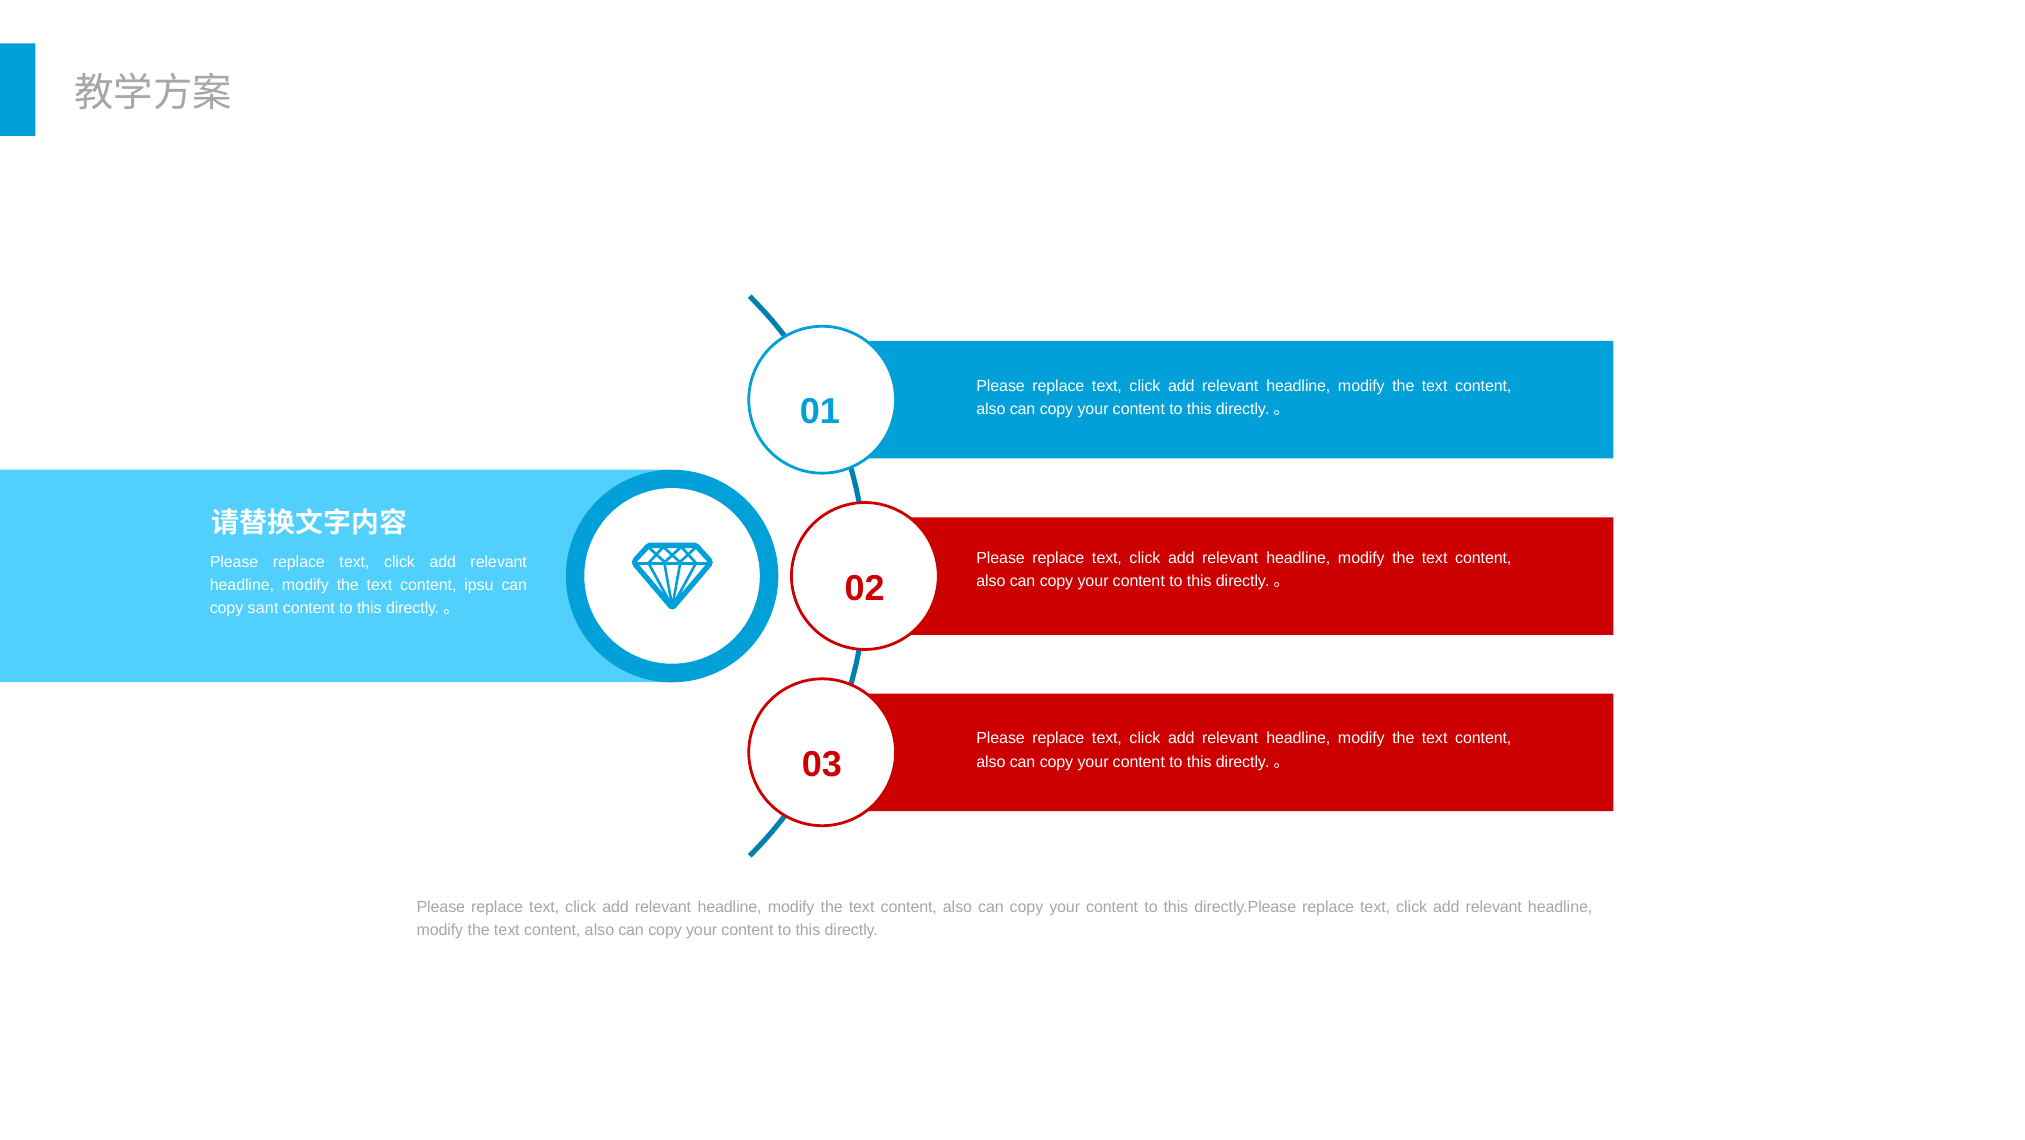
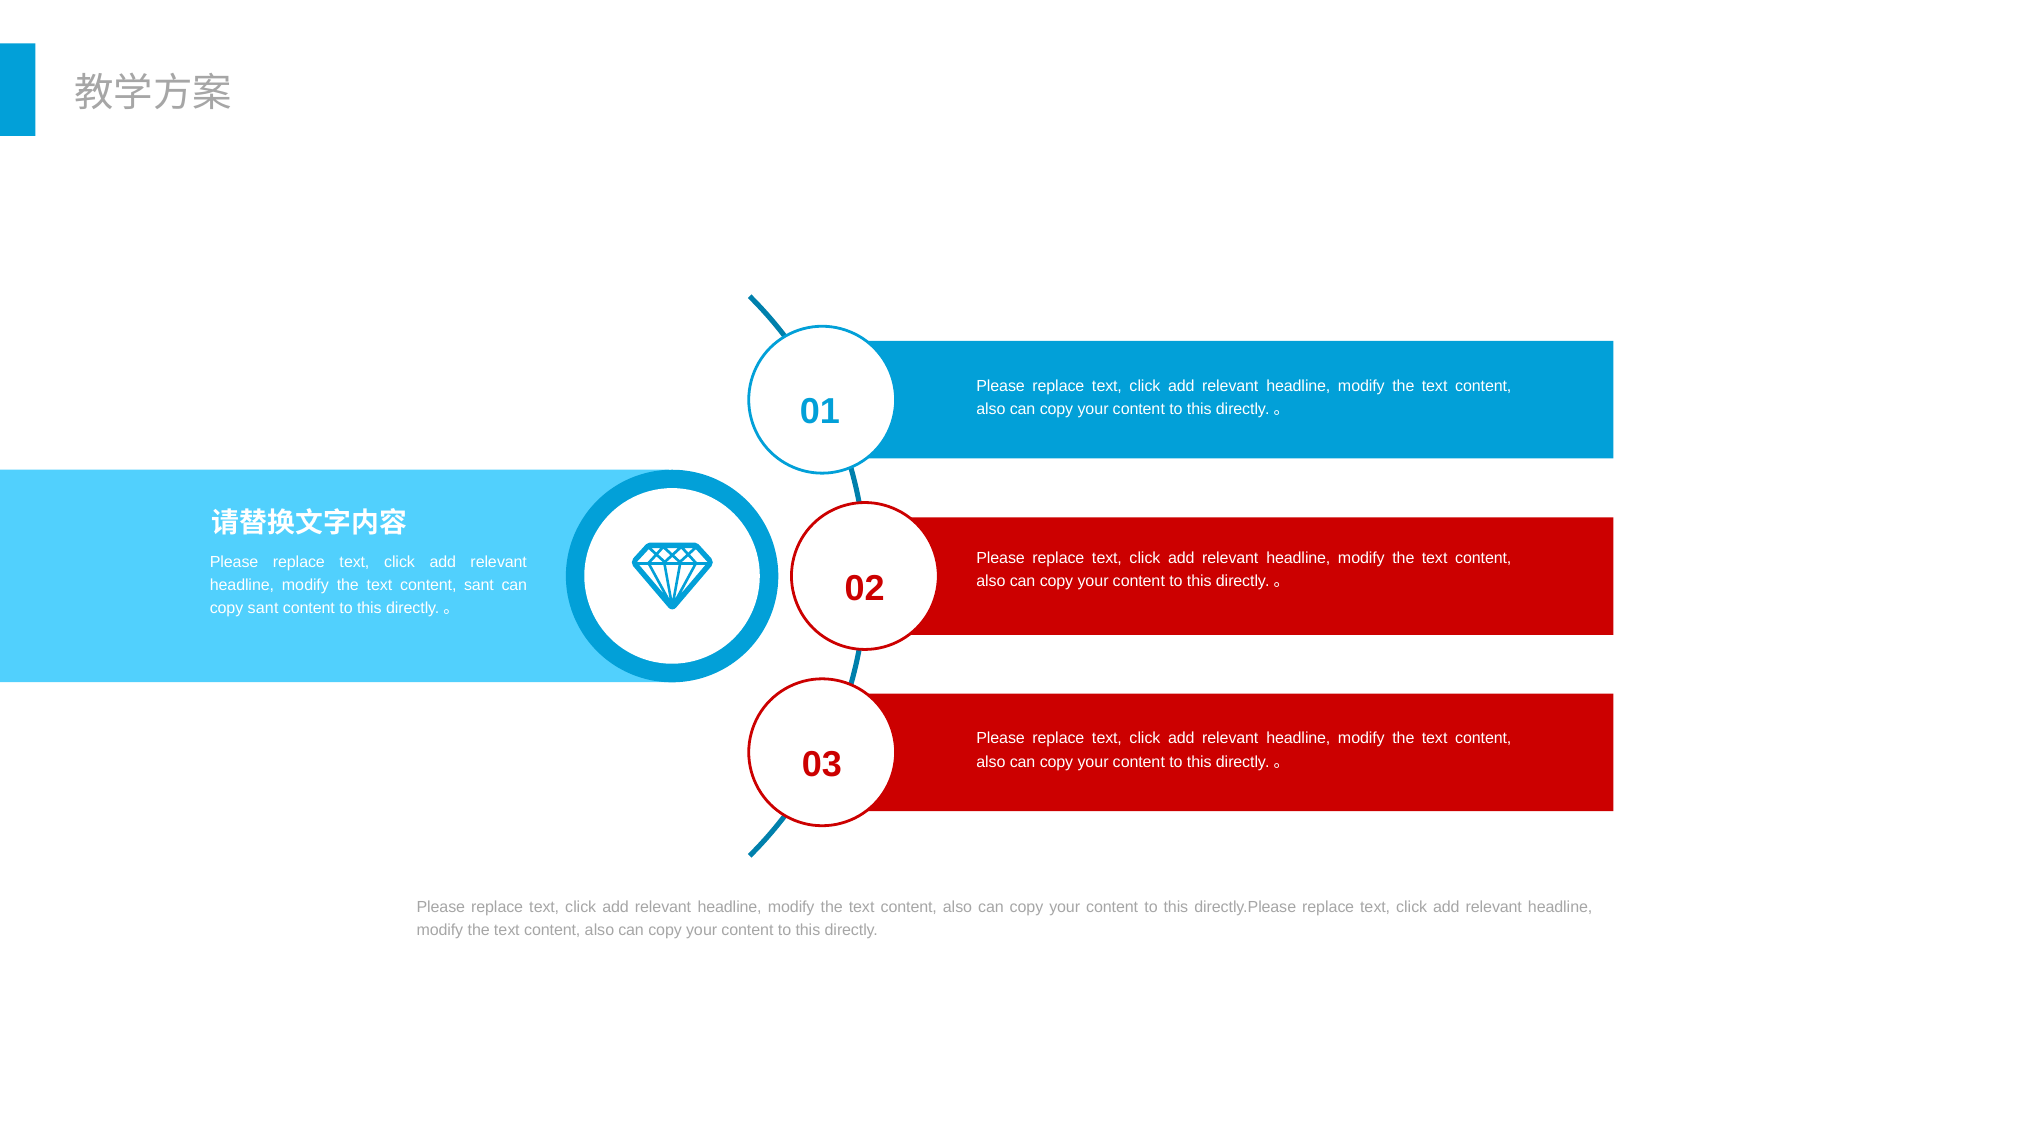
content ipsu: ipsu -> sant (479, 585)
